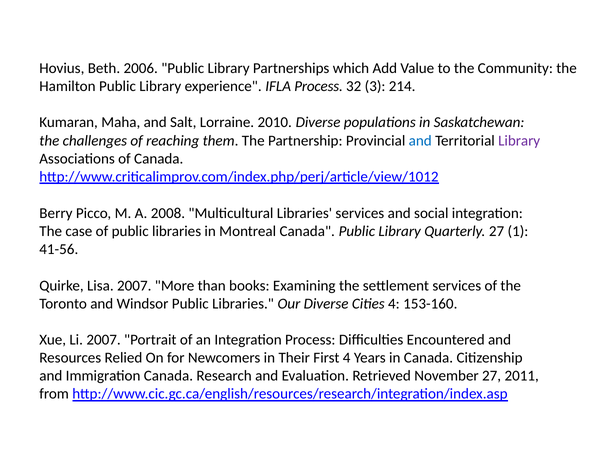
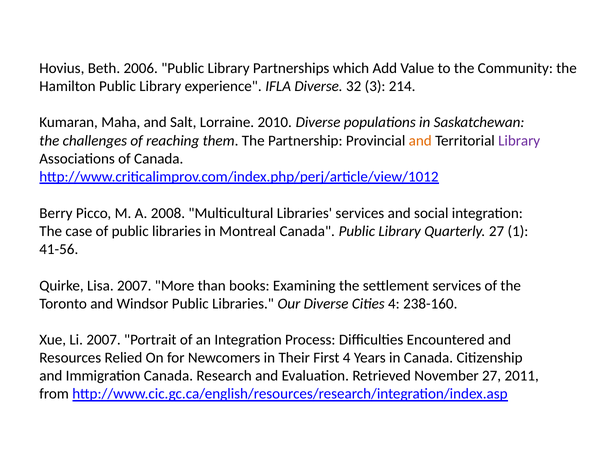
IFLA Process: Process -> Diverse (319, 86)
and colour: blue -> orange (420, 141)
153-160: 153-160 -> 238-160 (430, 304)
